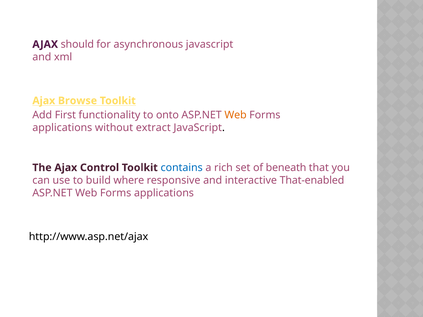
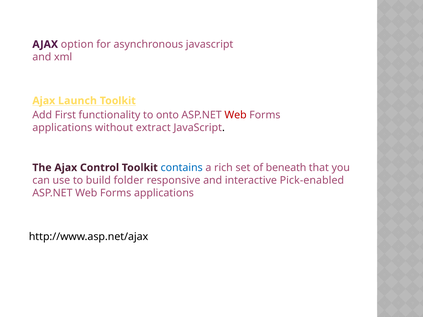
should: should -> option (77, 44)
Browse: Browse -> Launch (77, 101)
Web colour: orange -> red (236, 115)
where: where -> folder (129, 180)
That-enabled: That-enabled -> Pick-enabled (312, 180)
